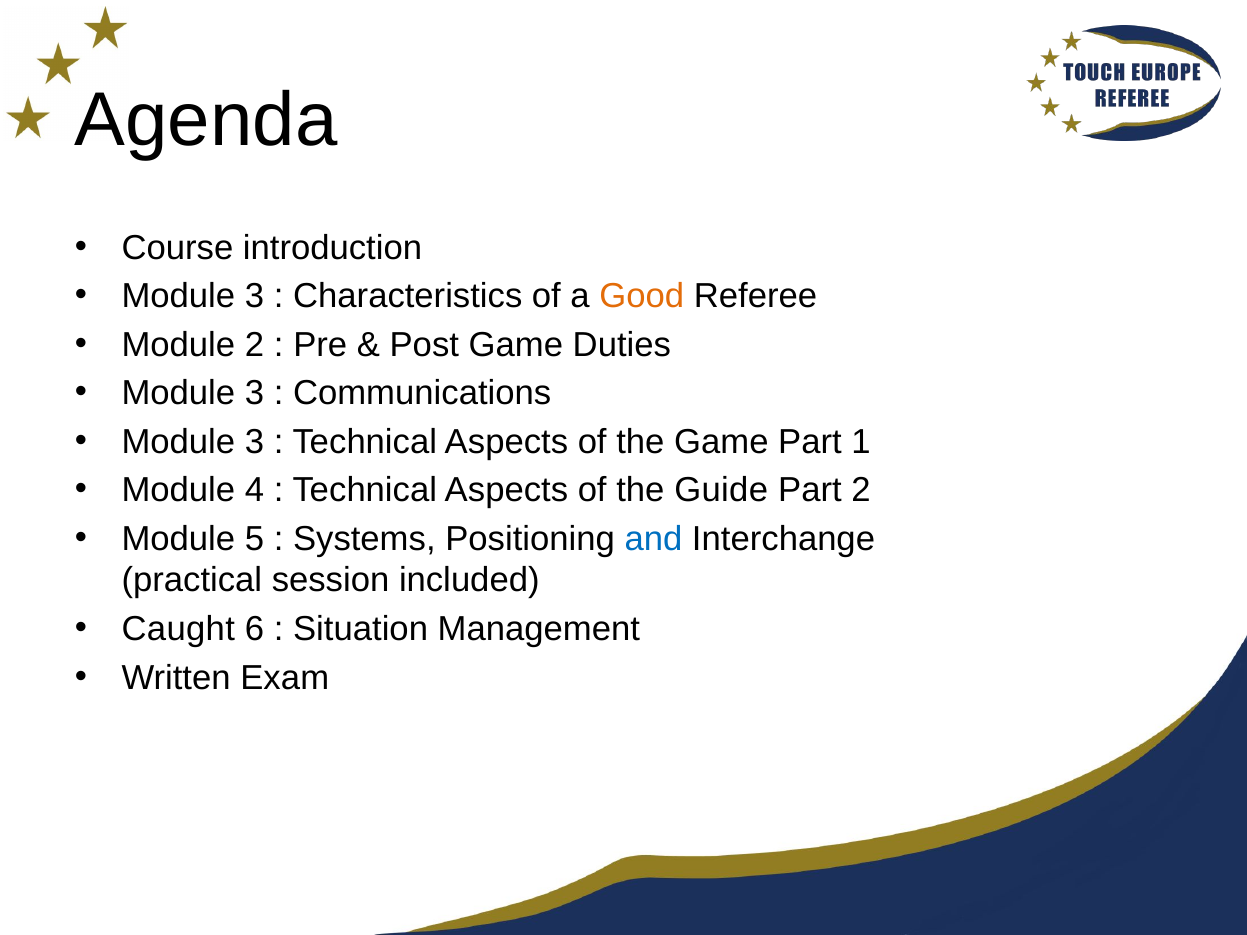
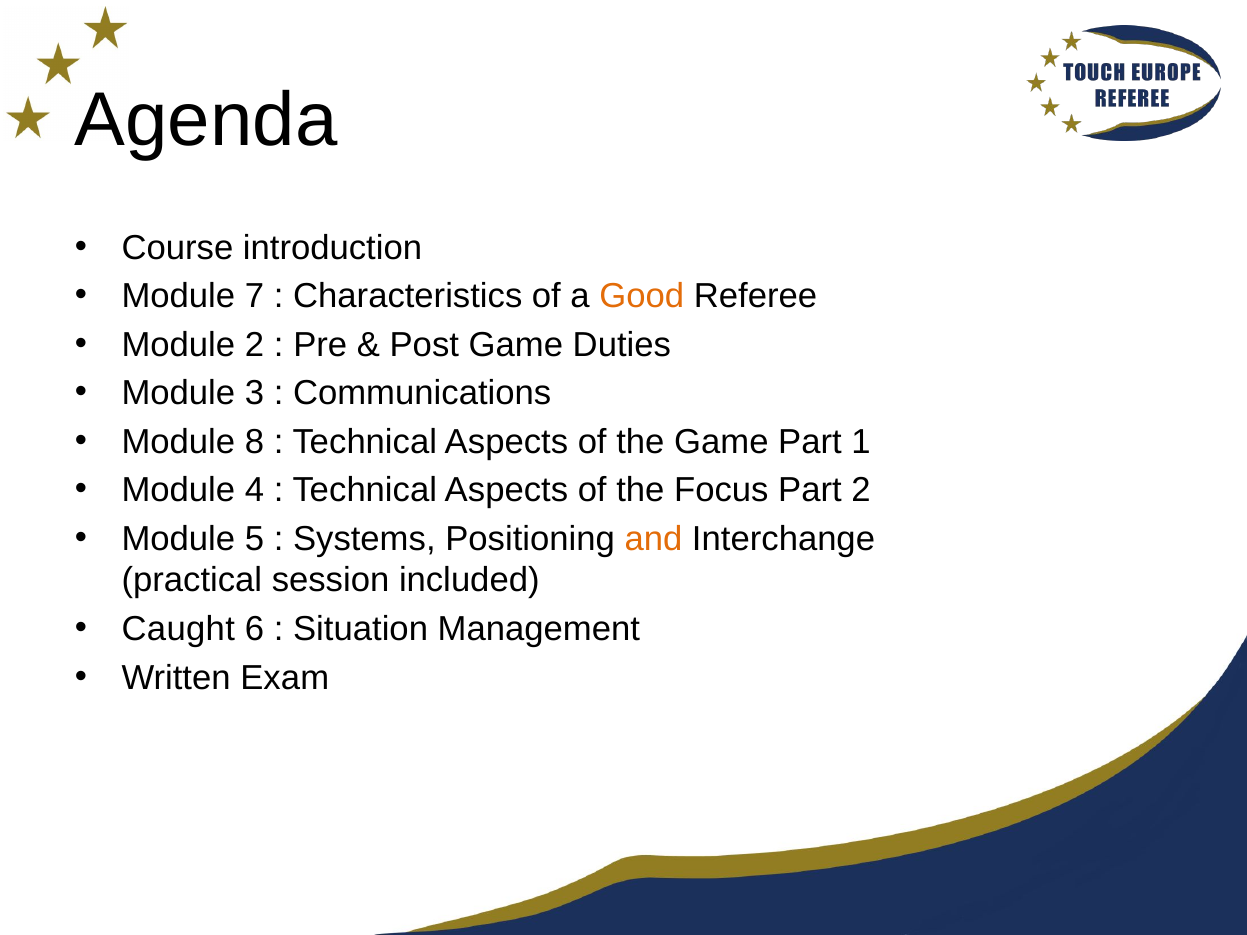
3: 3 -> 7 (255, 296)
3: 3 -> 8 (255, 442)
Guide: Guide -> Focus (721, 491)
and colour: blue -> orange (653, 539)
